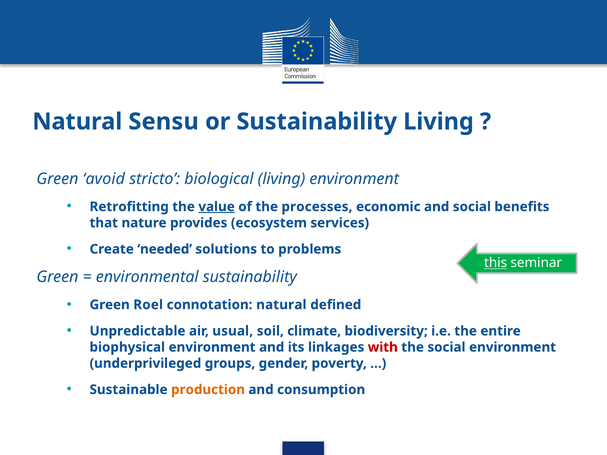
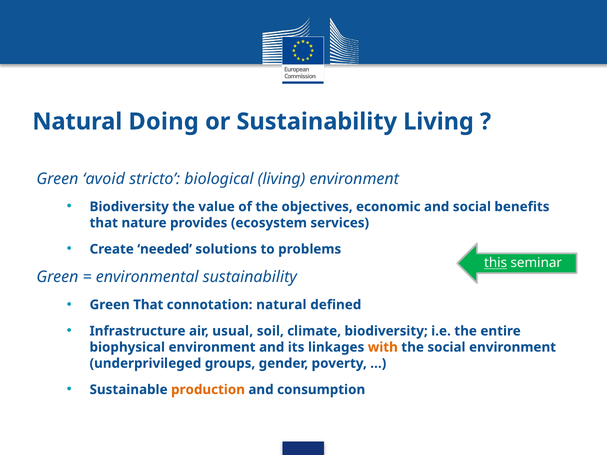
Sensu: Sensu -> Doing (164, 122)
Retrofitting: Retrofitting -> Biodiversity (129, 207)
value underline: present -> none (217, 207)
processes: processes -> objectives (317, 207)
Green Roel: Roel -> That (148, 305)
Unpredictable: Unpredictable -> Infrastructure (138, 331)
with colour: red -> orange (383, 347)
